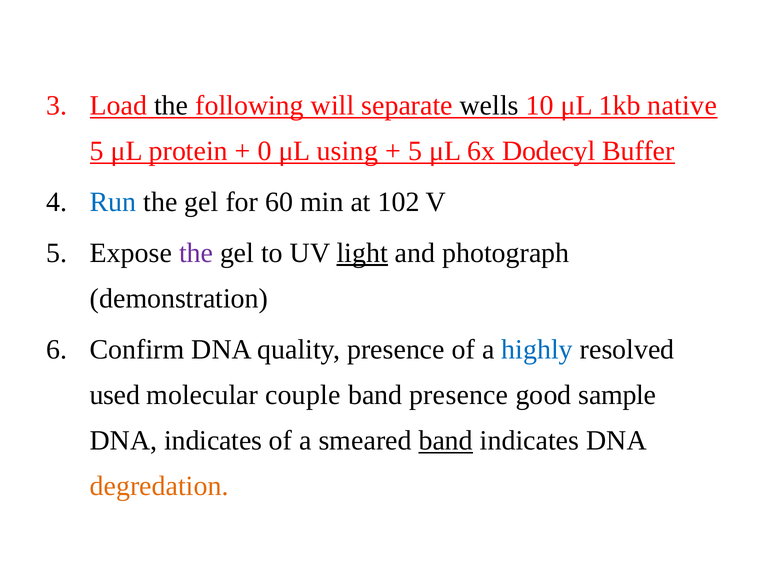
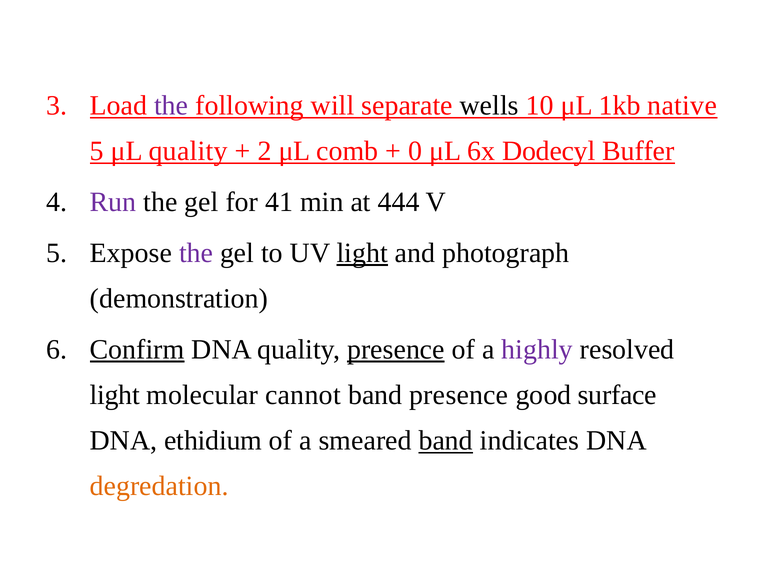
the colour: black -> purple (171, 105)
μL protein: protein -> quality (188, 151)
0: 0 -> 2 (265, 151)
using: using -> comb (347, 151)
5: 5 -> 0 (415, 151)
Run colour: blue -> purple (113, 202)
60: 60 -> 41 (279, 202)
102: 102 -> 444 (399, 202)
Confirm underline: none -> present (137, 349)
presence underline: none -> present (396, 349)
highly colour: blue -> purple (537, 349)
used: used -> light (115, 395)
couple: couple -> cannot (303, 395)
sample: sample -> surface (617, 395)
DNA indicates: indicates -> ethidium (213, 440)
